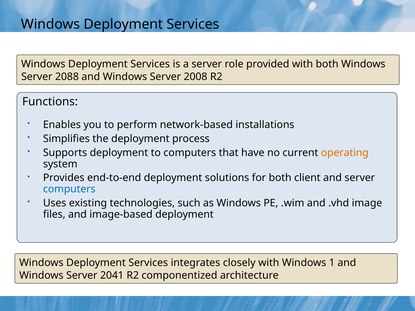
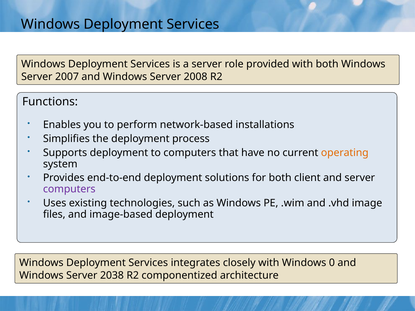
2088: 2088 -> 2007 (67, 77)
computers colour: blue -> purple (69, 189)
1: 1 -> 0 (332, 263)
2041: 2041 -> 2038 (112, 276)
